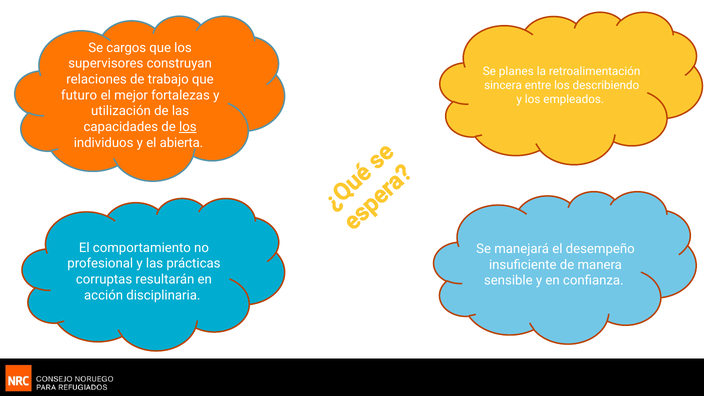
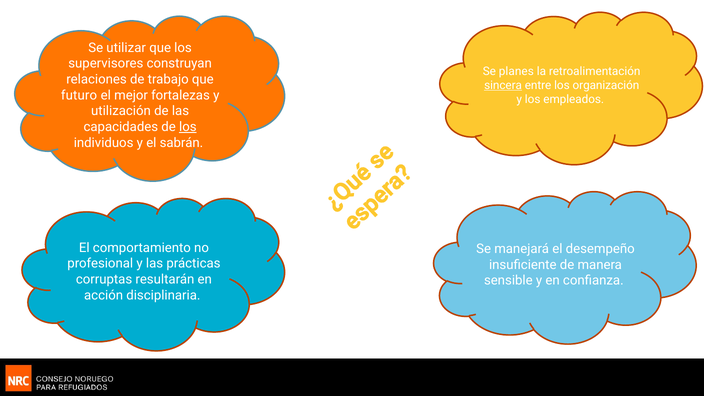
cargos: cargos -> utilizar (126, 48)
sincera underline: none -> present (503, 85)
describiendo: describiendo -> organización (606, 85)
abierta: abierta -> sabrán (181, 143)
